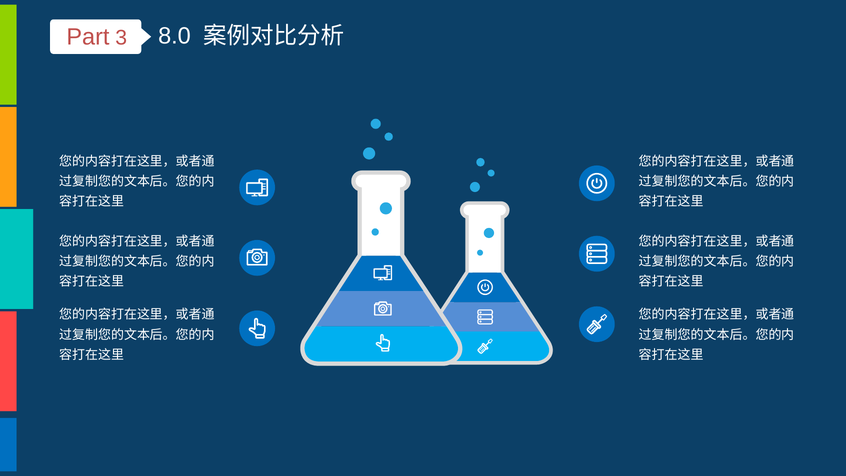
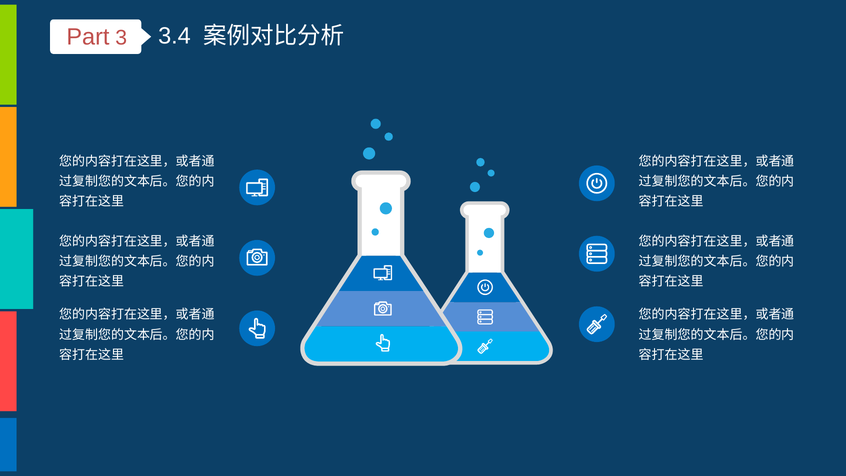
8.0: 8.0 -> 3.4 (174, 36)
